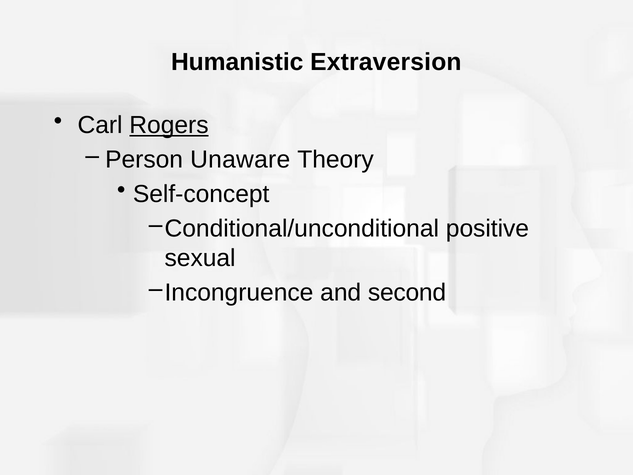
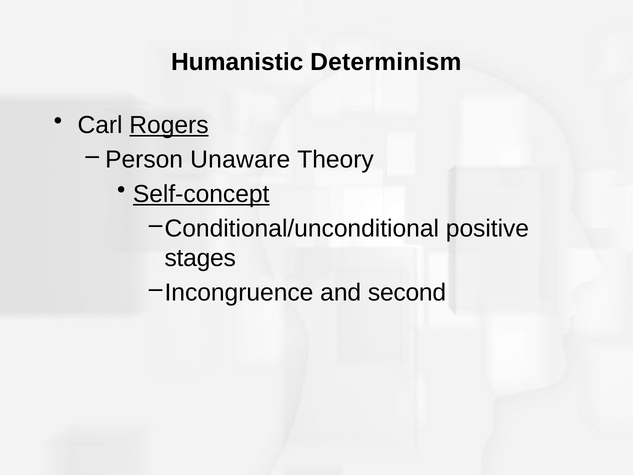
Extraversion: Extraversion -> Determinism (386, 62)
Self-concept underline: none -> present (201, 194)
sexual: sexual -> stages (200, 258)
